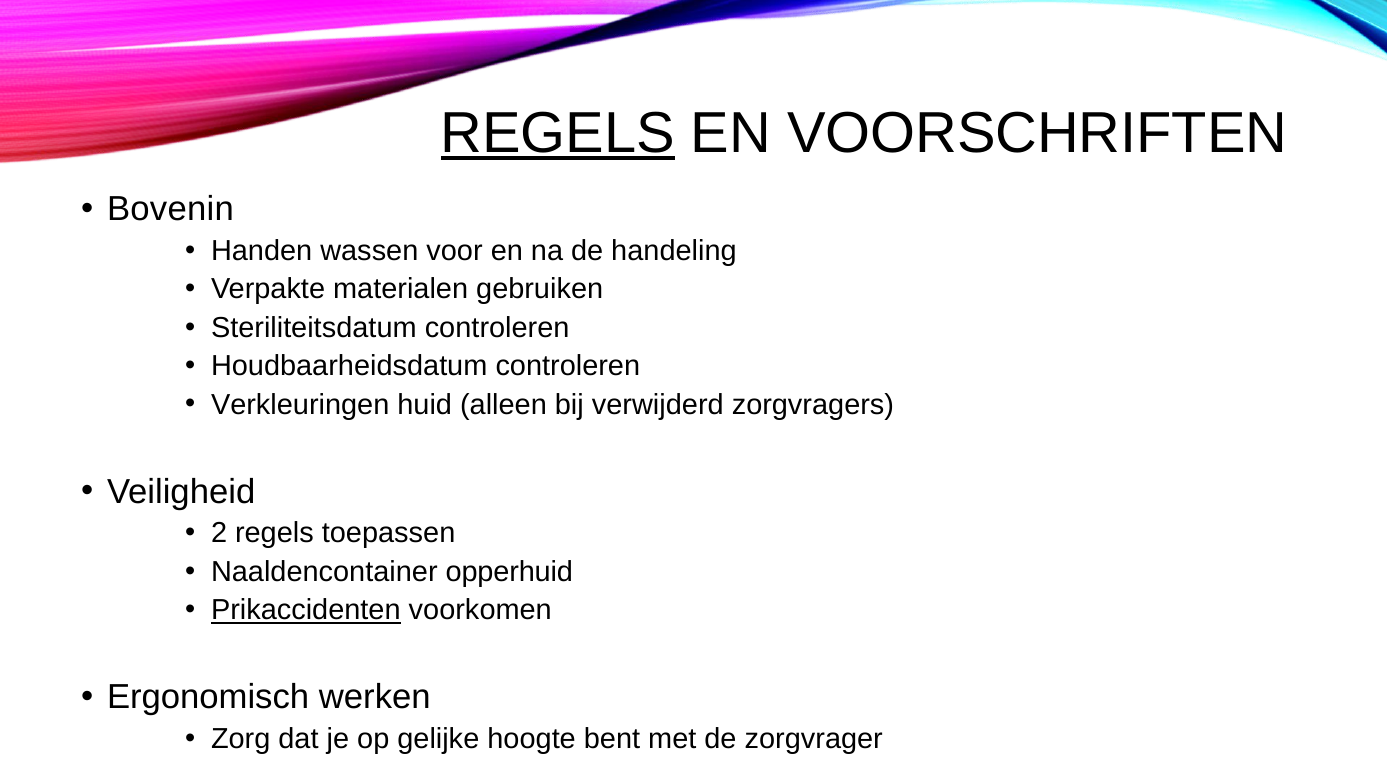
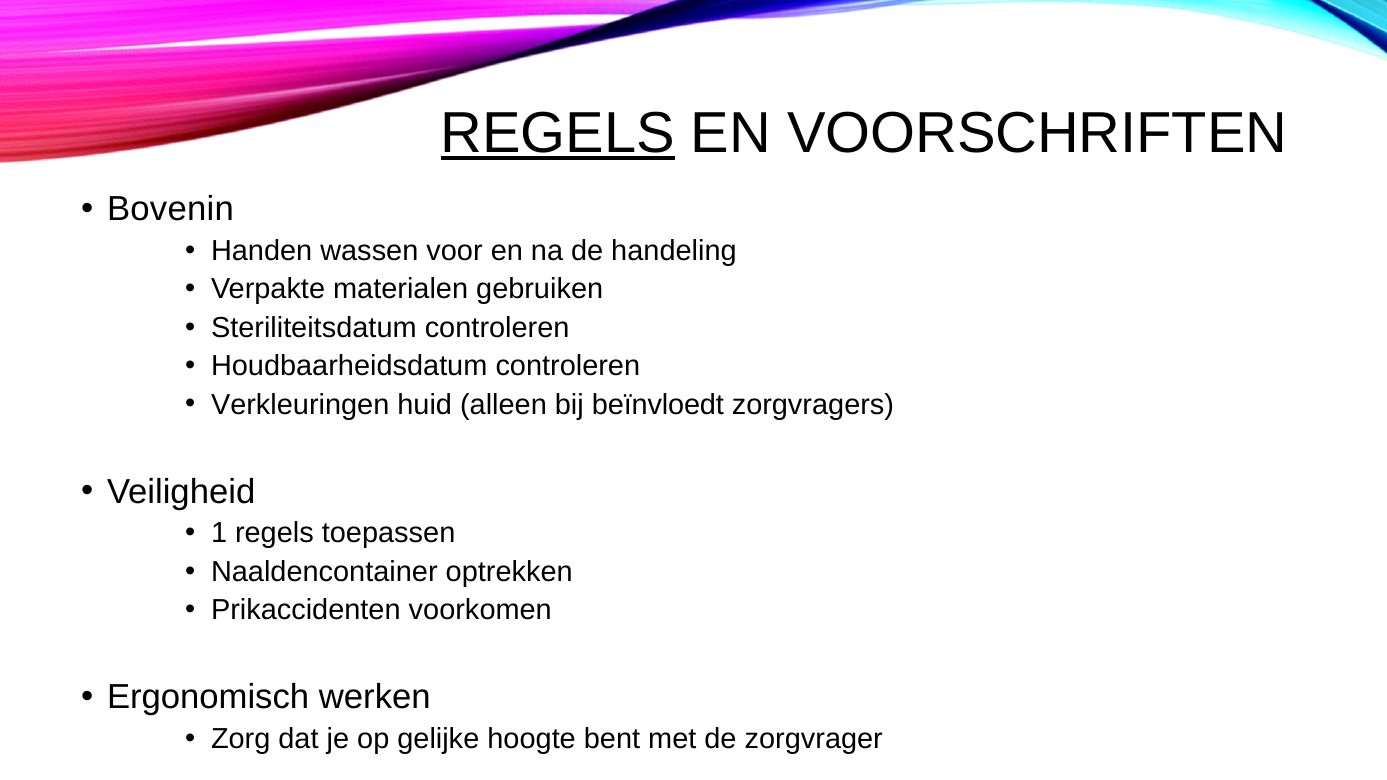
verwijderd: verwijderd -> beïnvloedt (658, 405)
2: 2 -> 1 (219, 533)
opperhuid: opperhuid -> optrekken (509, 572)
Prikaccidenten underline: present -> none (306, 610)
